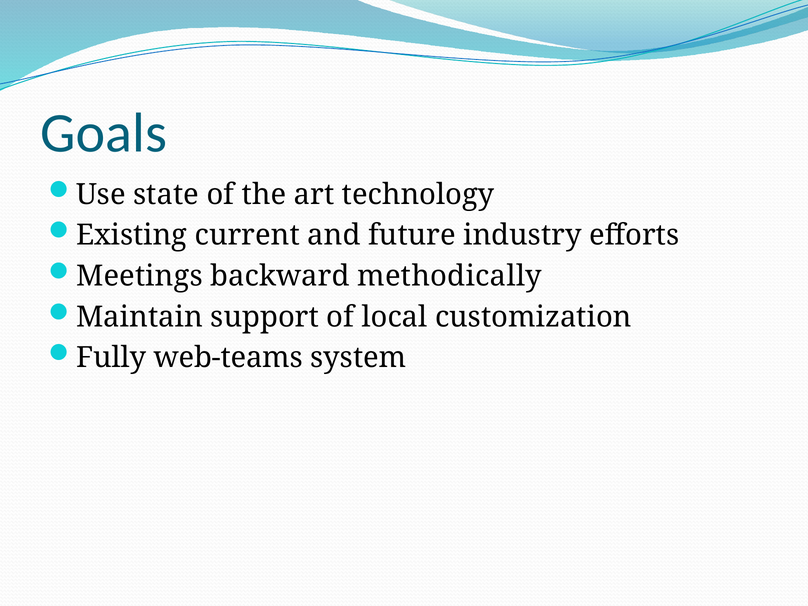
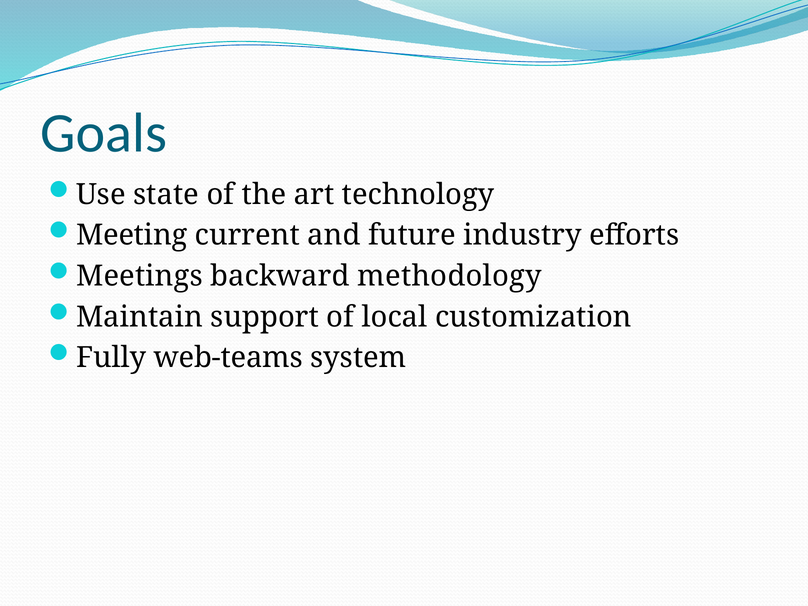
Existing: Existing -> Meeting (132, 235)
methodically: methodically -> methodology (450, 276)
